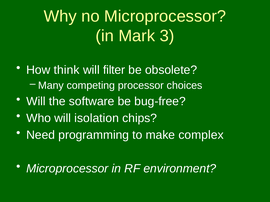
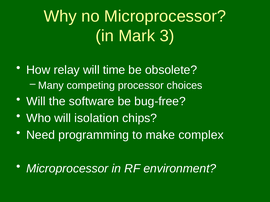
think: think -> relay (67, 70)
filter: filter -> time (114, 70)
